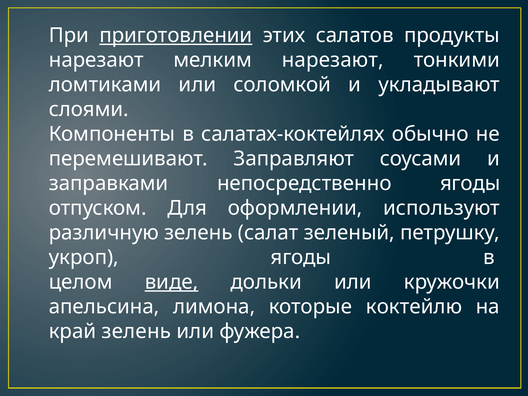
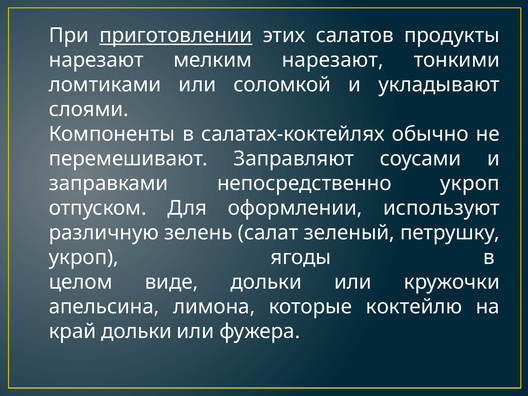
непосредственно ягоды: ягоды -> укроп (470, 183)
виде underline: present -> none (172, 282)
край зелень: зелень -> дольки (137, 331)
